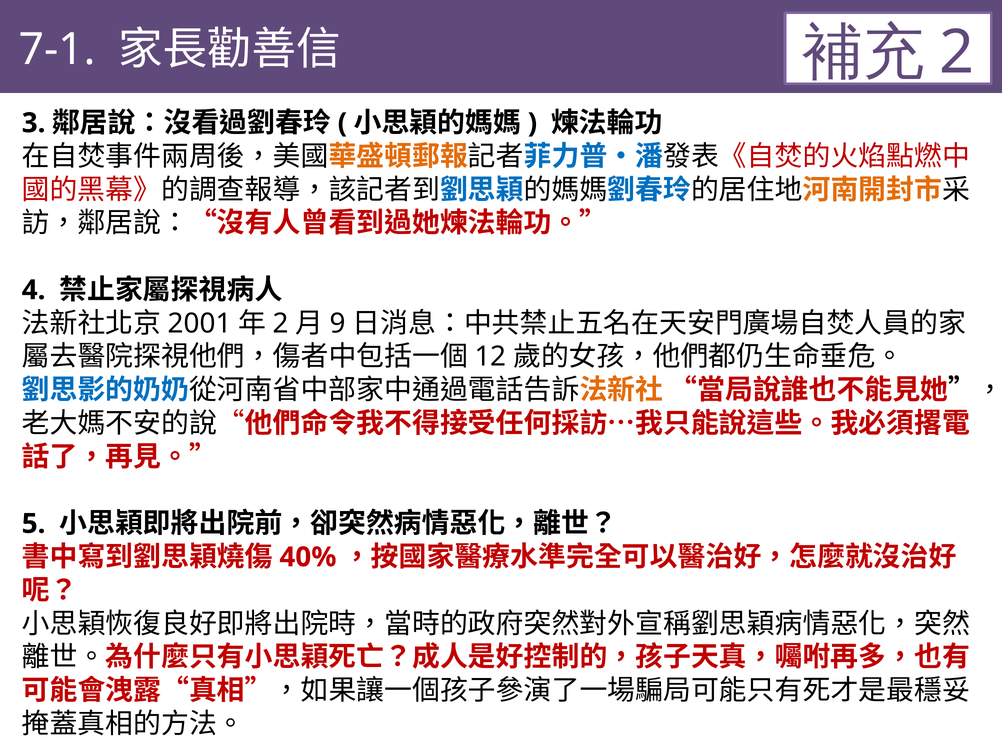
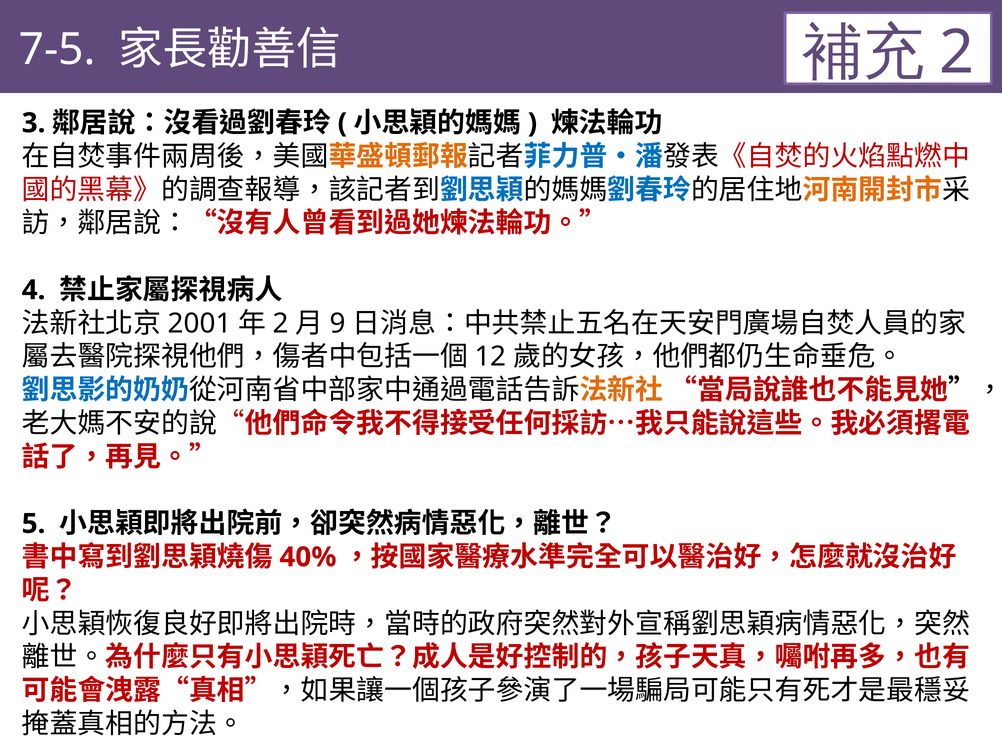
7-1: 7-1 -> 7-5 (57, 50)
